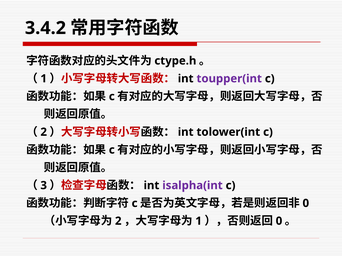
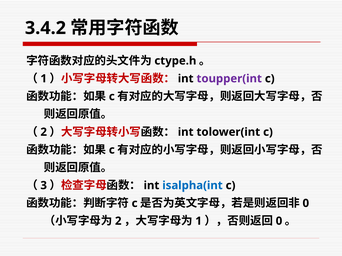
isalpha(int colour: purple -> blue (193, 186)
